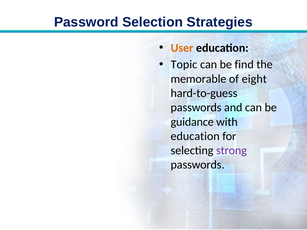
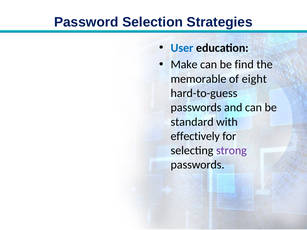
User colour: orange -> blue (182, 48)
Topic: Topic -> Make (184, 65)
guidance: guidance -> standard (192, 122)
education: education -> effectively (195, 136)
